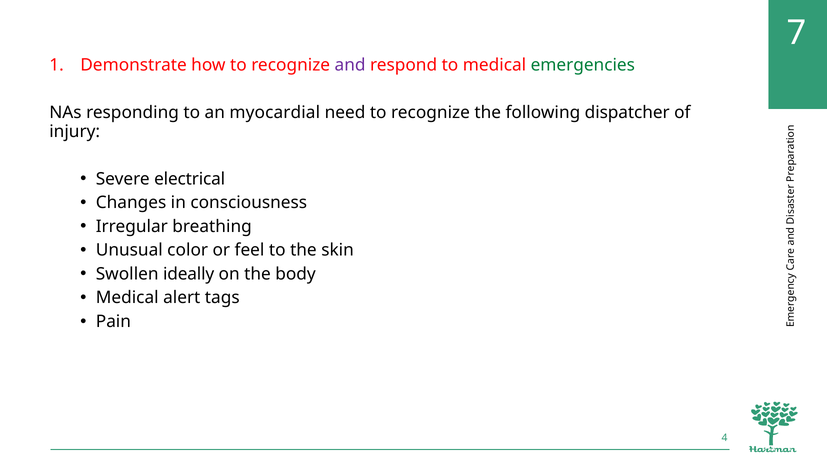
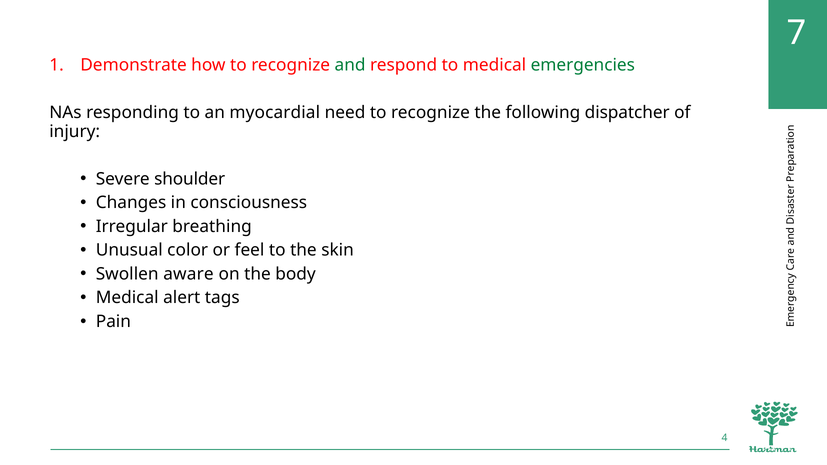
and colour: purple -> green (350, 65)
electrical: electrical -> shoulder (190, 179)
ideally: ideally -> aware (188, 274)
